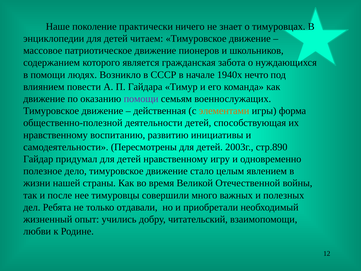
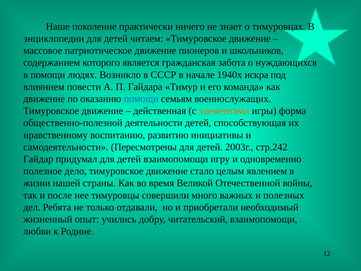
нечто: нечто -> искра (256, 75)
помощи colour: purple -> blue (141, 99)
стр.890: стр.890 -> стр.242 (272, 147)
детей нравственному: нравственному -> взаимопомощи (176, 159)
